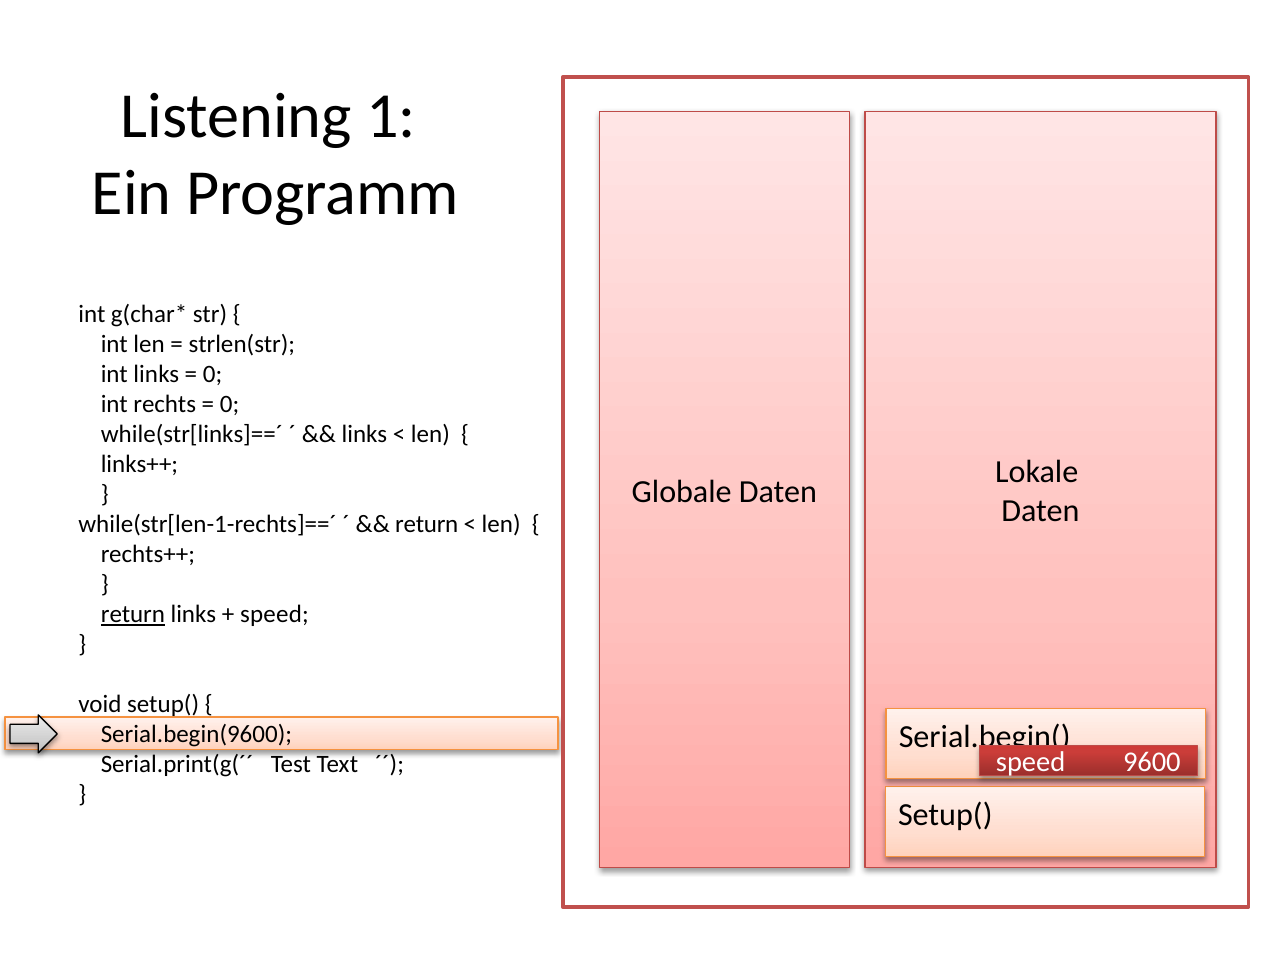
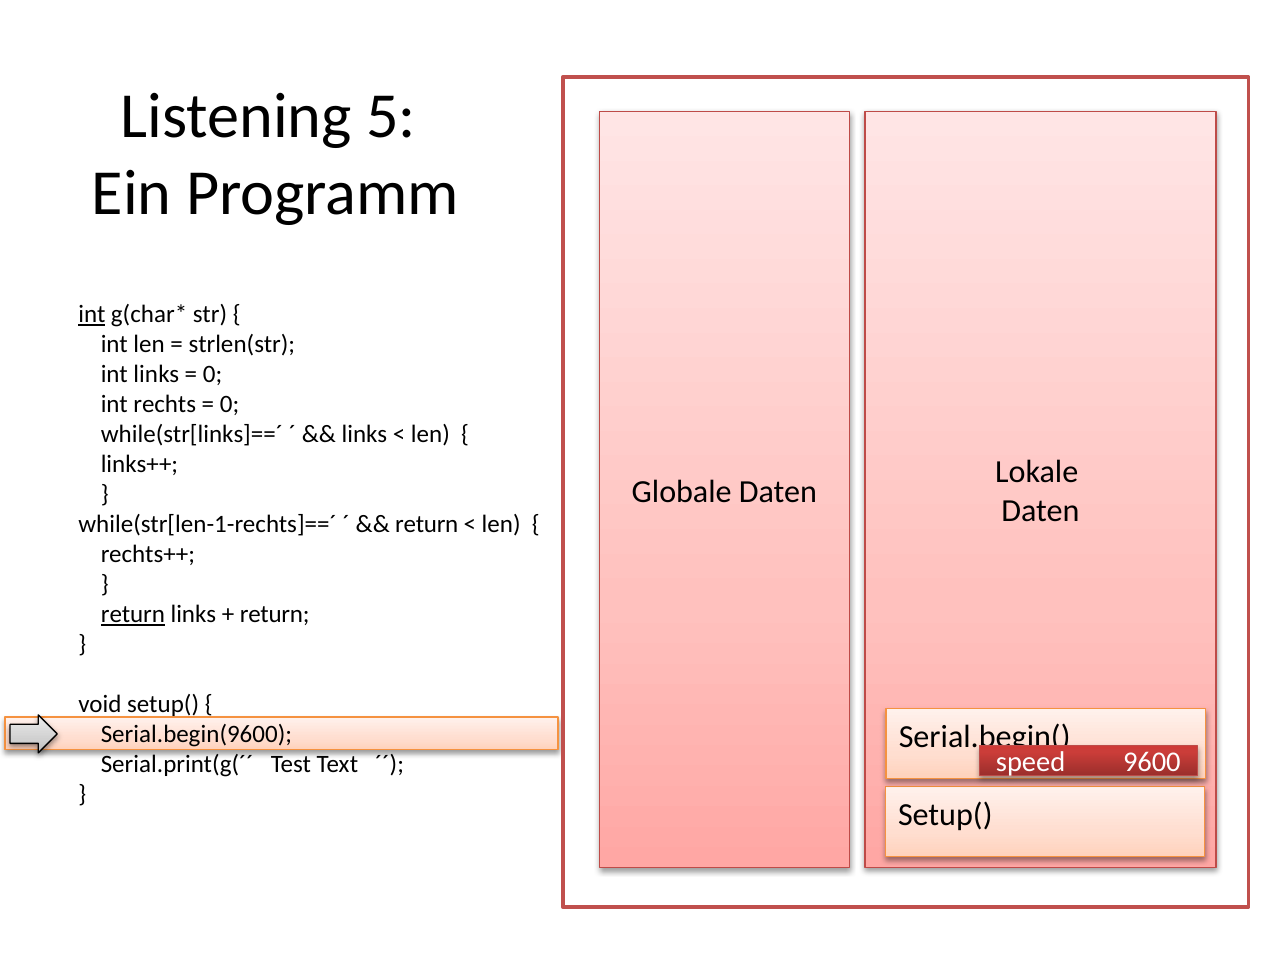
1: 1 -> 5 (391, 116)
int underline: none -> present (92, 314)
speed: speed -> return (275, 614)
